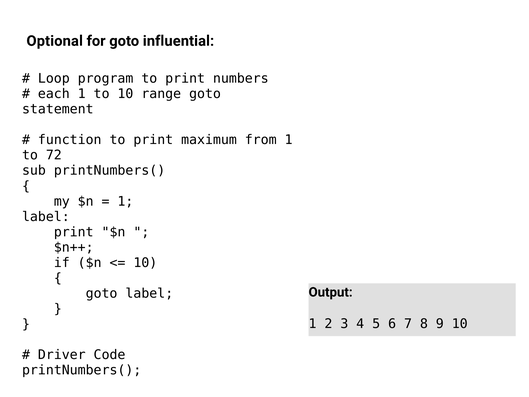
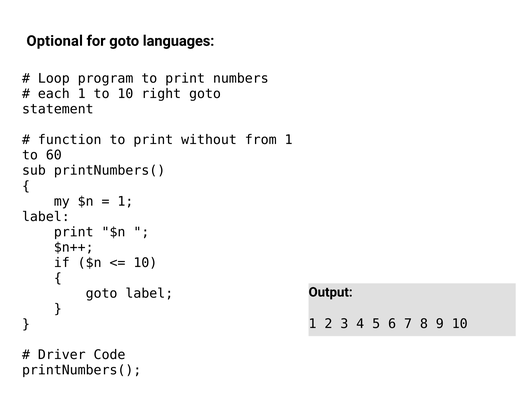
influential: influential -> languages (179, 41)
range: range -> right (161, 94)
maximum: maximum -> without (209, 140)
72: 72 -> 60 (54, 155)
